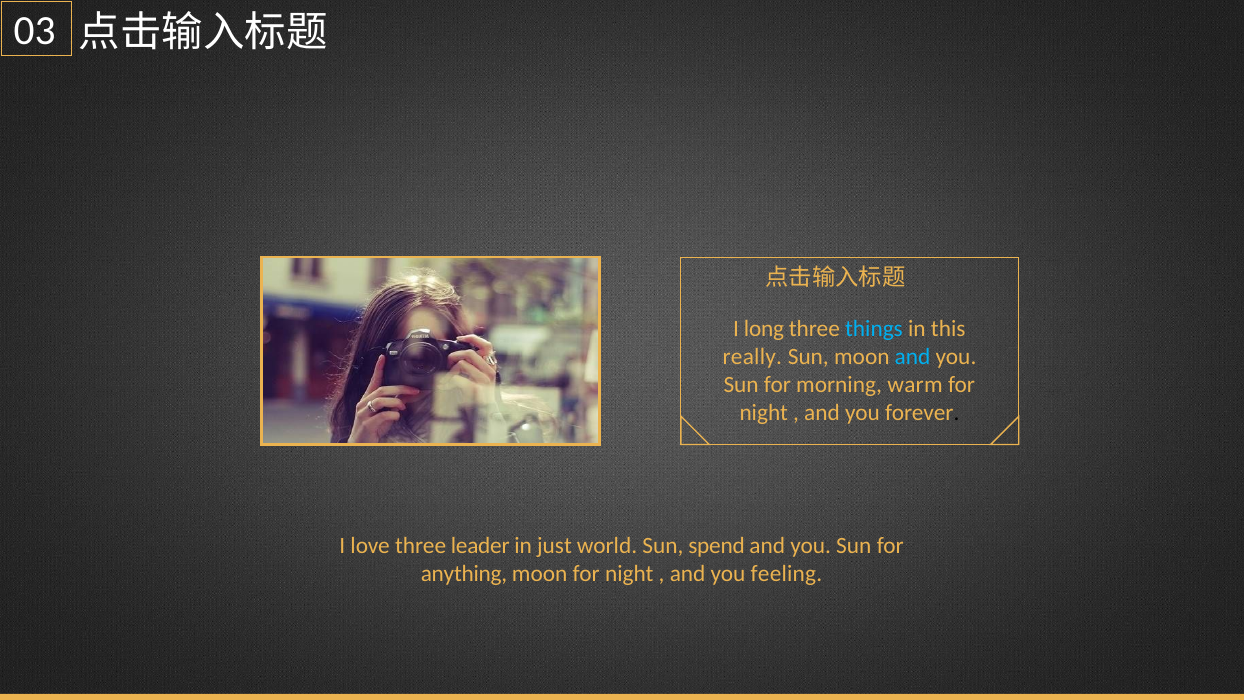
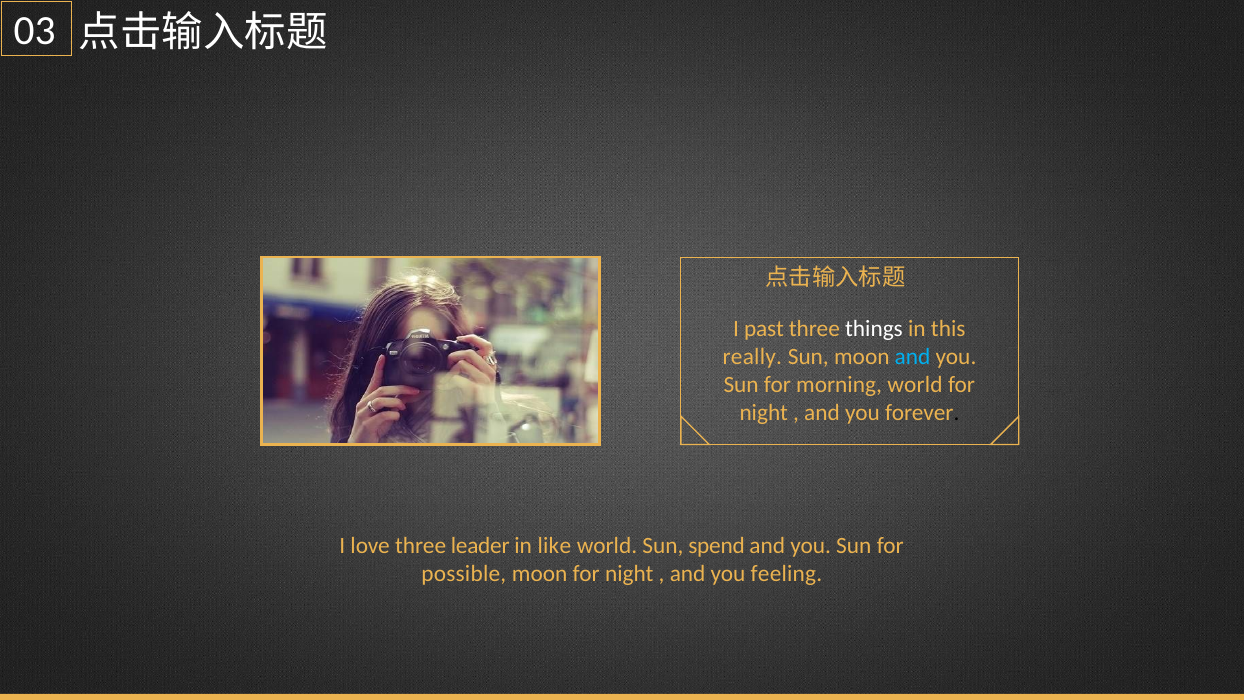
long: long -> past (764, 328)
things colour: light blue -> white (874, 328)
morning warm: warm -> world (915, 384)
just: just -> like (554, 546)
anything: anything -> possible (464, 574)
